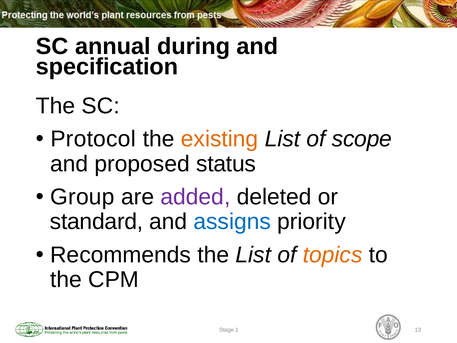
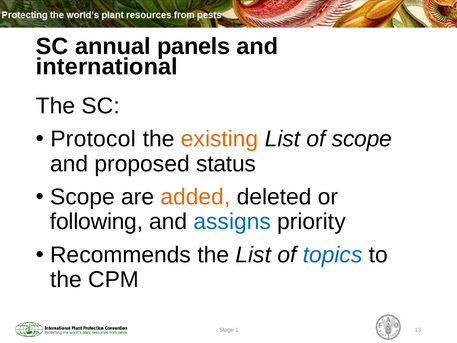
during: during -> panels (194, 46)
specification: specification -> international (107, 67)
Group: Group -> Scope (83, 197)
added colour: purple -> orange (195, 197)
standard: standard -> following (97, 222)
topics colour: orange -> blue (333, 255)
